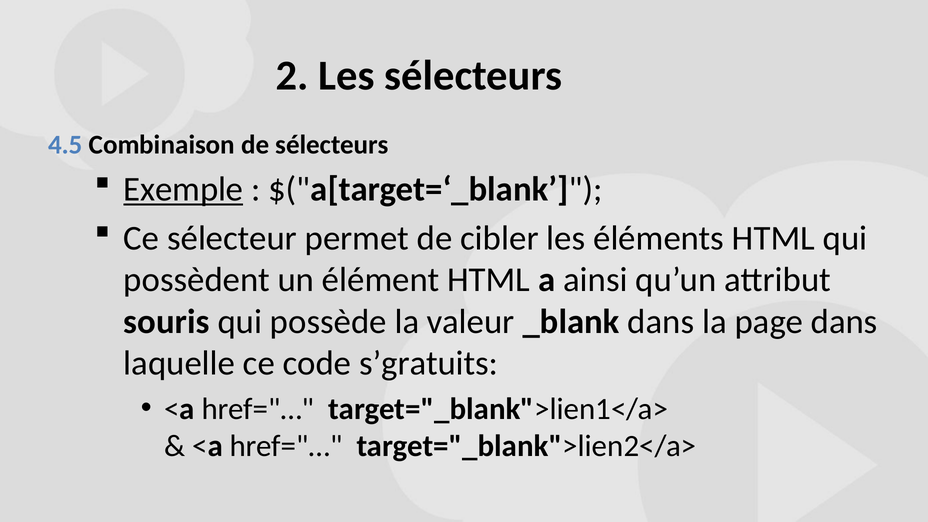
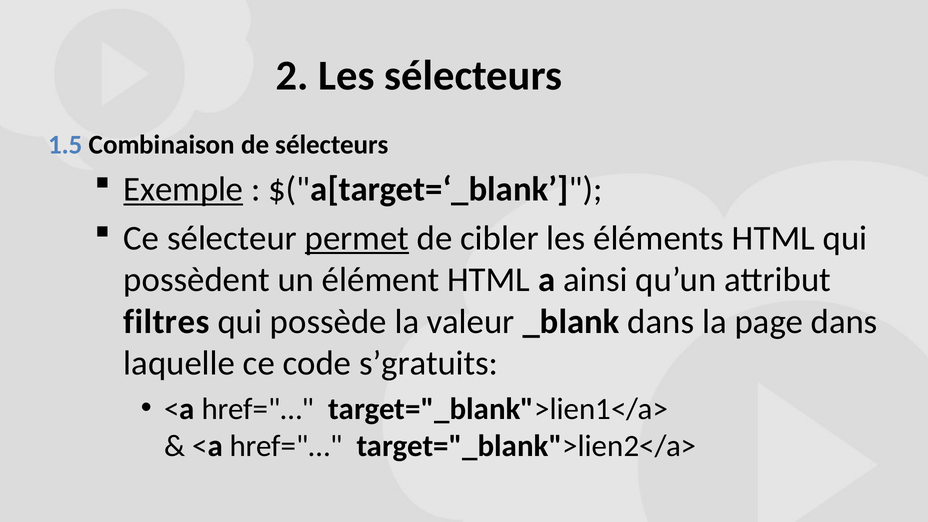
4.5: 4.5 -> 1.5 (65, 145)
permet underline: none -> present (357, 238)
souris: souris -> filtres (166, 322)
